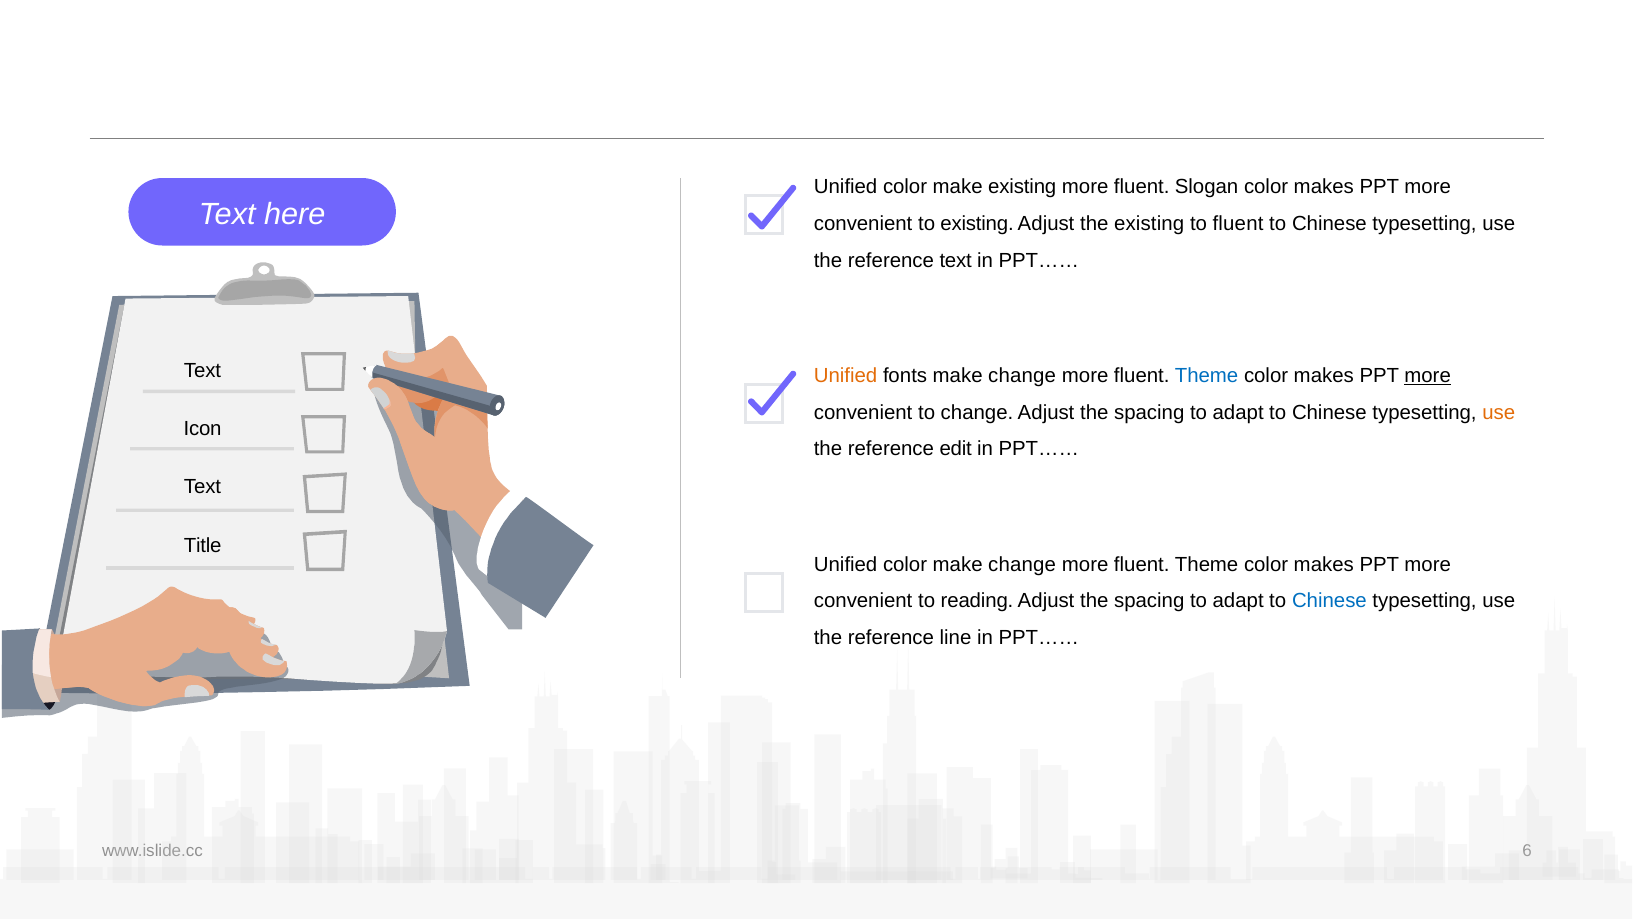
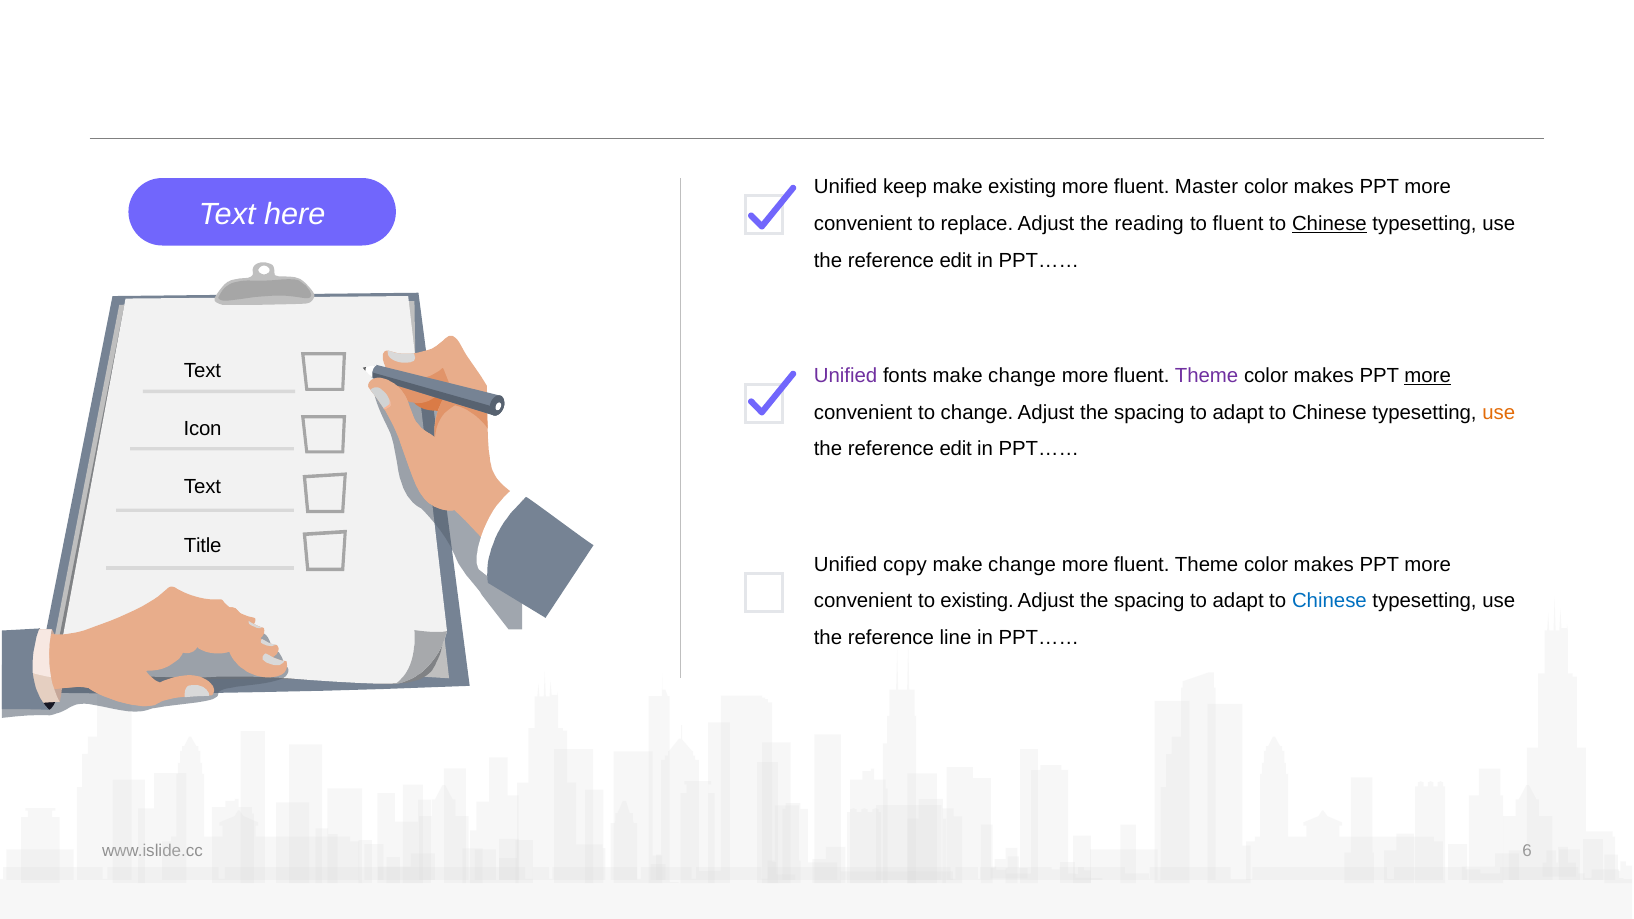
color: color -> keep (905, 187)
Slogan: Slogan -> Master (1206, 187)
to existing: existing -> replace (977, 224)
the existing: existing -> reading (1149, 224)
Chinese underline: none -> present (1329, 224)
text: text -> edit (956, 261)
Unified colour: orange -> purple (846, 376)
Theme colour: blue -> purple (1207, 376)
color: color -> copy (905, 565)
to reading: reading -> existing (977, 601)
